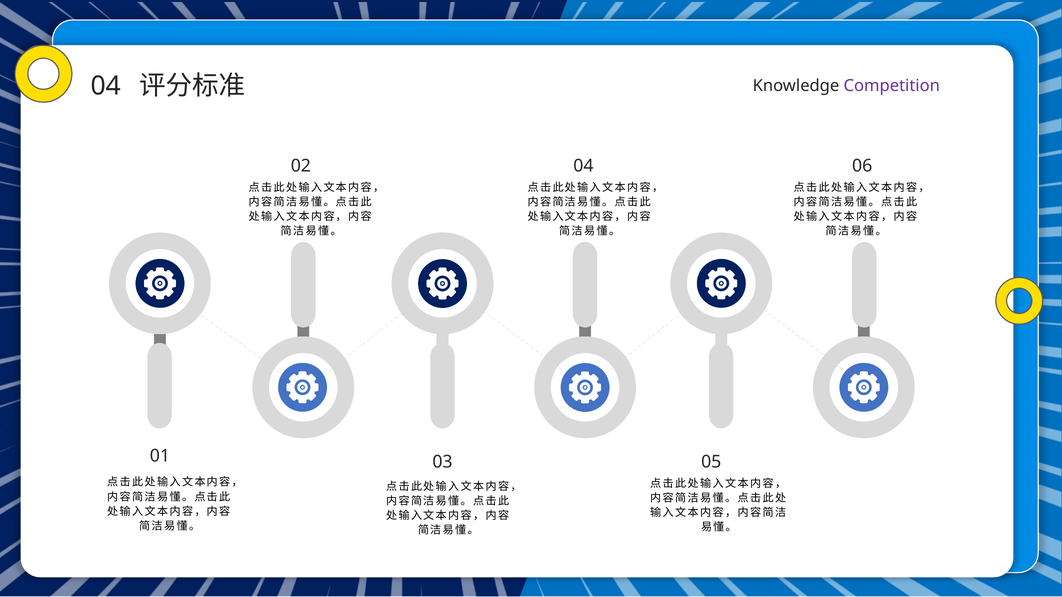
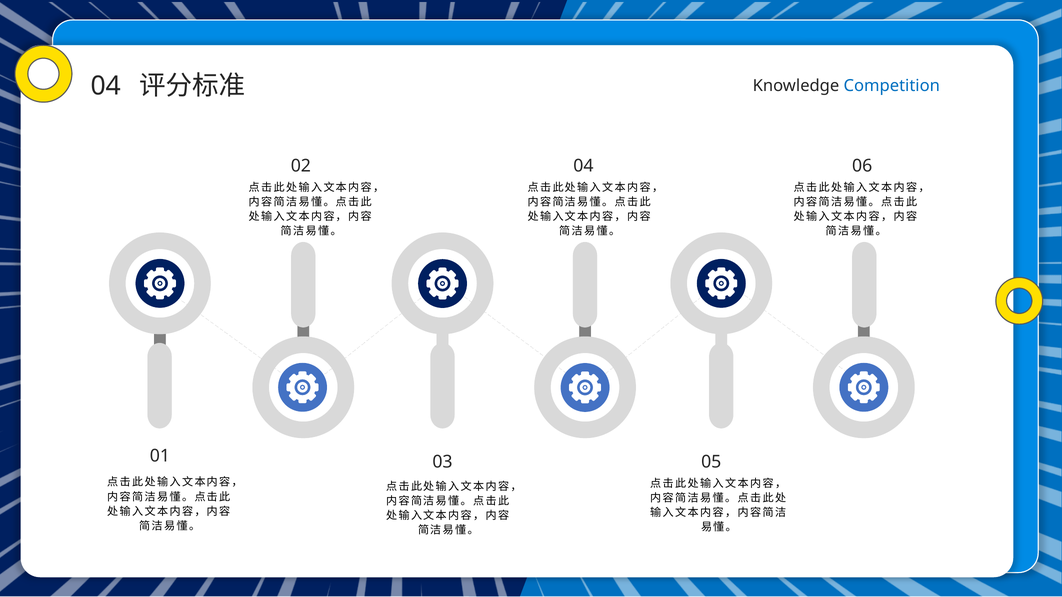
Competition colour: purple -> blue (892, 86)
